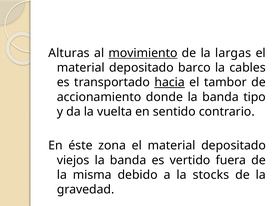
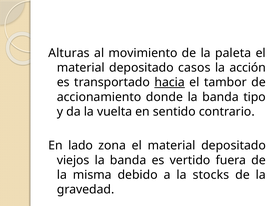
movimiento underline: present -> none (143, 53)
largas: largas -> paleta (233, 53)
barco: barco -> casos (194, 68)
cables: cables -> acción (248, 68)
éste: éste -> lado (81, 146)
